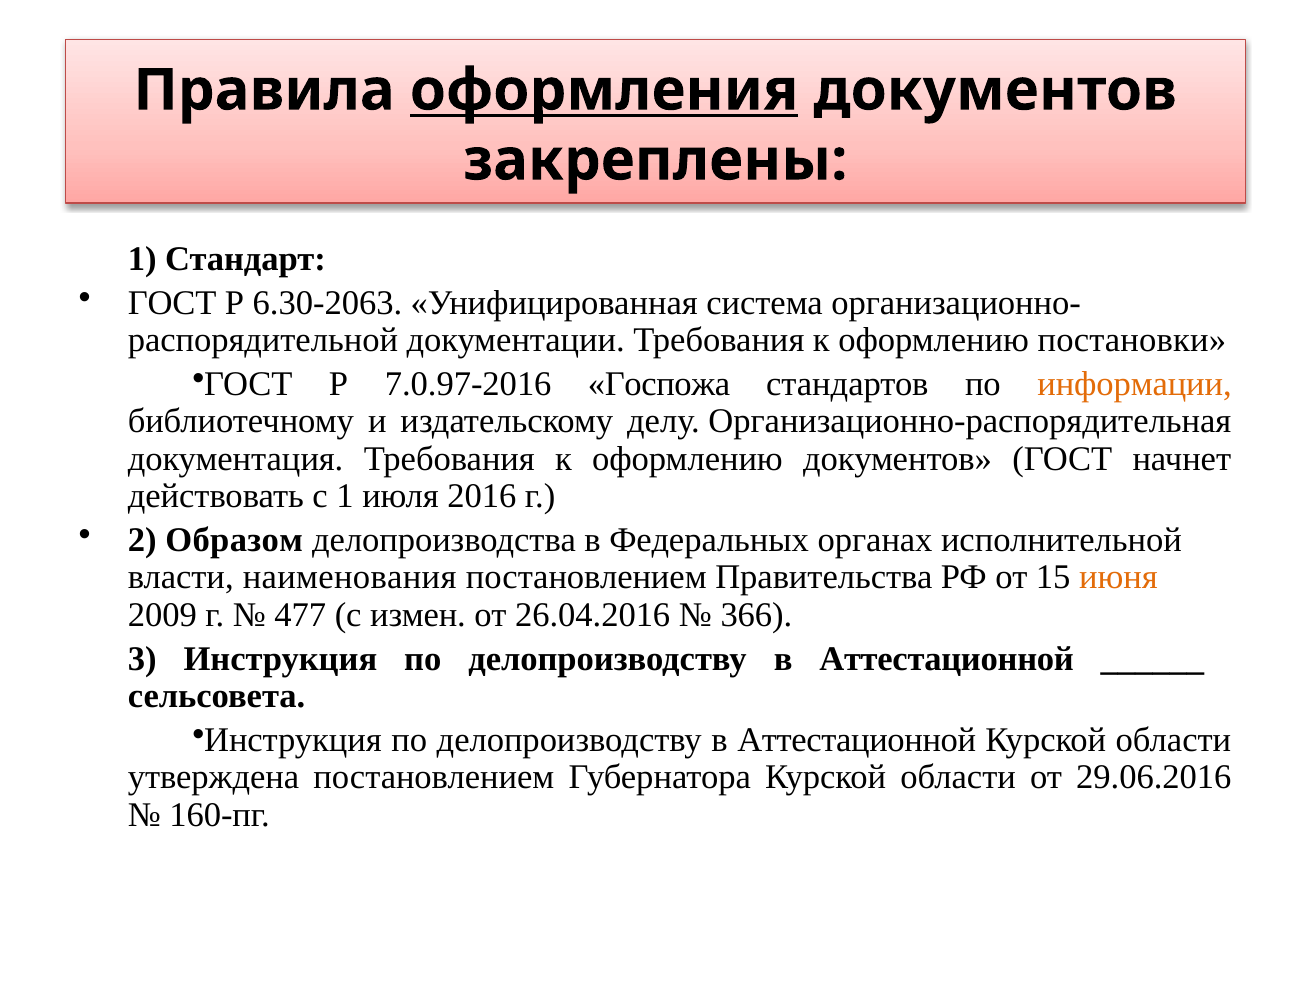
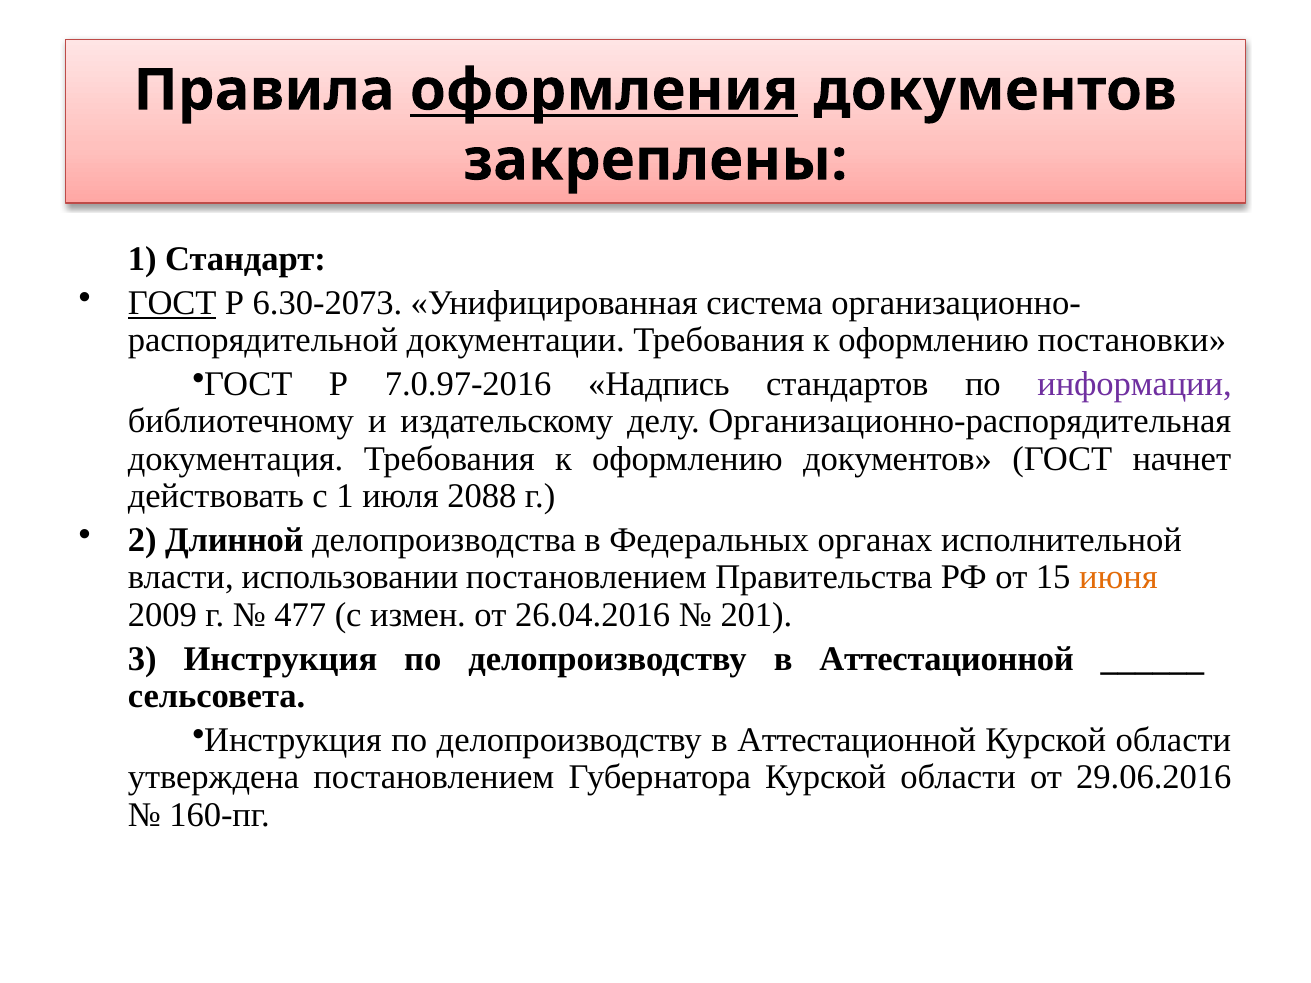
ГОСТ underline: none -> present (172, 303)
6.30-2063: 6.30-2063 -> 6.30-2073 (327, 303)
Госпожа: Госпожа -> Надпись (659, 384)
информации colour: orange -> purple (1135, 384)
2016: 2016 -> 2088 (482, 496)
Образом: Образом -> Длинной (234, 540)
наименования: наименования -> использовании (350, 578)
366: 366 -> 201 (756, 615)
